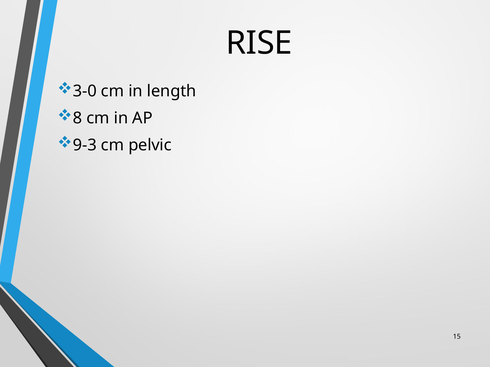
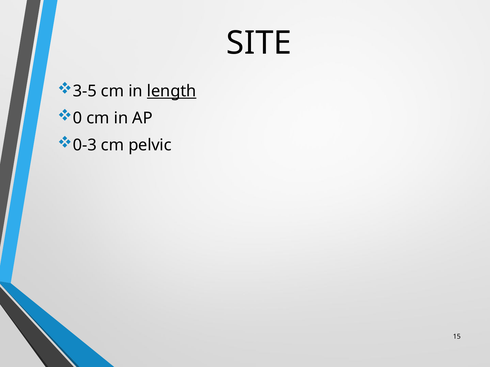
RISE: RISE -> SITE (259, 43)
3-0: 3-0 -> 3-5 (85, 91)
length underline: none -> present (172, 91)
8: 8 -> 0 (78, 118)
9-3: 9-3 -> 0-3 (85, 145)
